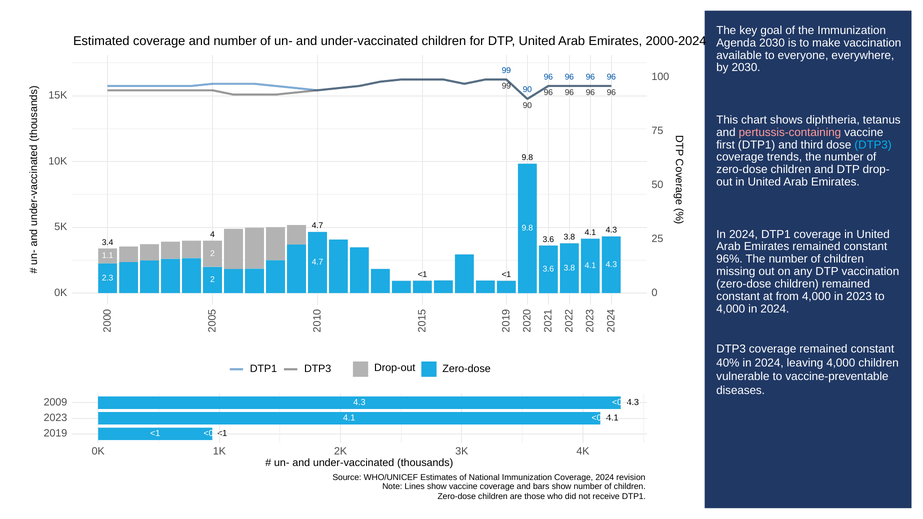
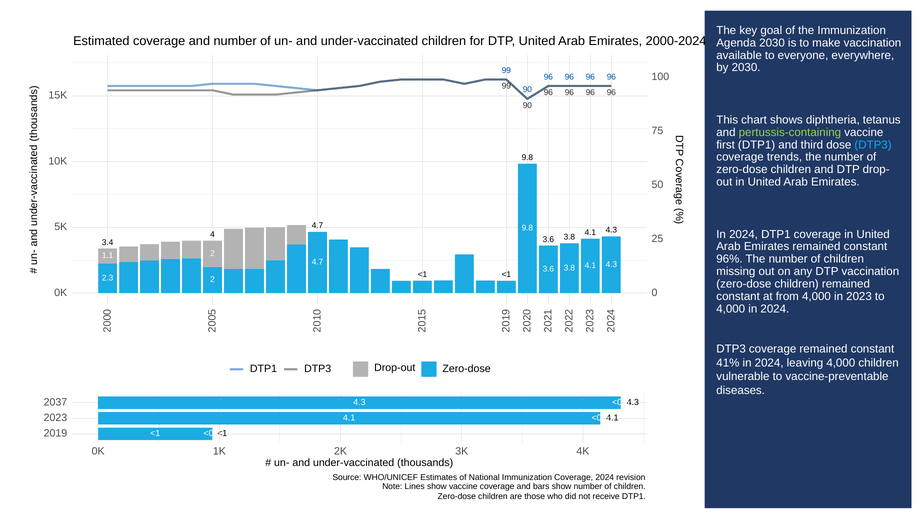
pertussis-containing colour: pink -> light green (790, 132)
40%: 40% -> 41% (728, 363)
2009: 2009 -> 2037 (55, 402)
